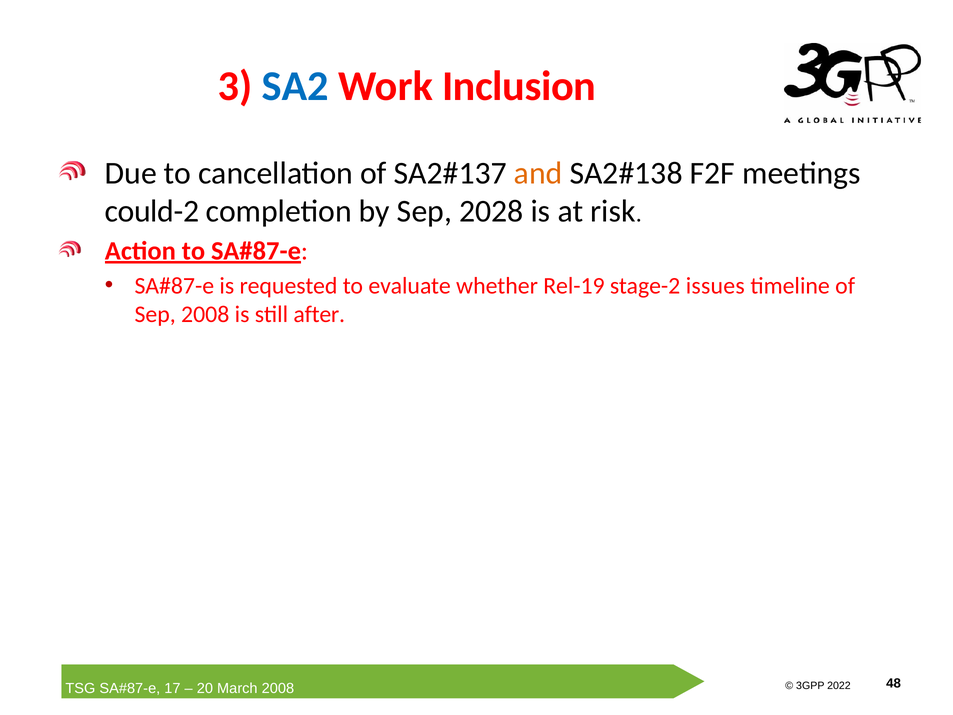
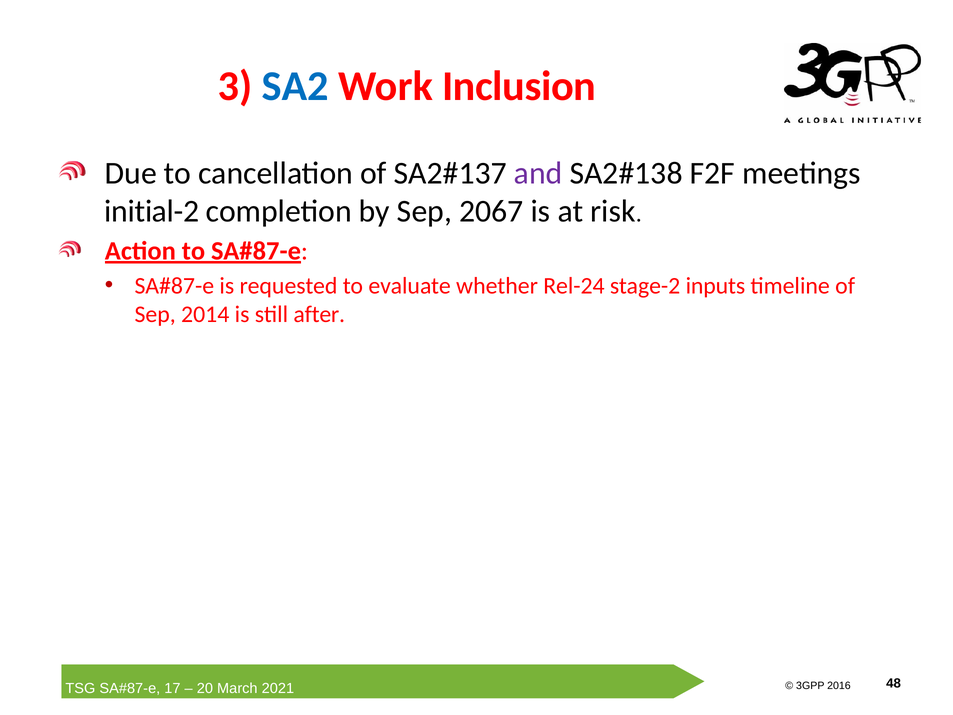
and colour: orange -> purple (538, 173)
could-2: could-2 -> initial-2 (152, 211)
2028: 2028 -> 2067 (491, 211)
Rel-19: Rel-19 -> Rel-24 (574, 286)
issues: issues -> inputs (715, 286)
Sep 2008: 2008 -> 2014 (205, 314)
2022: 2022 -> 2016 (839, 685)
2008: 2008 -> 2021 (278, 688)
